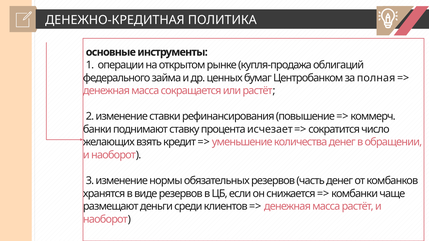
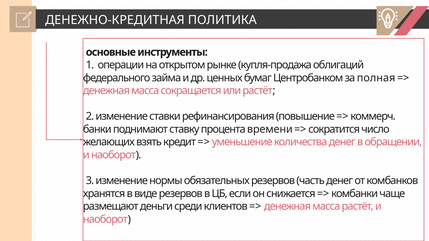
исчезает: исчезает -> времени (270, 129)
